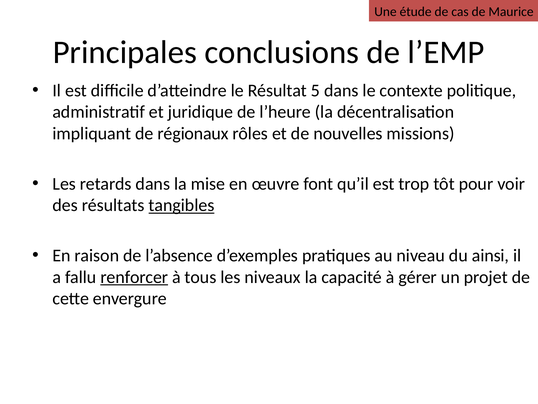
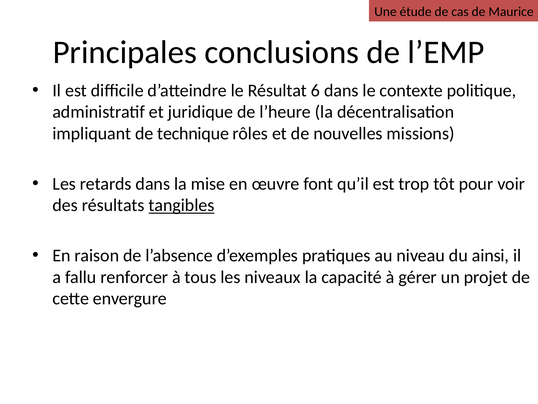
5: 5 -> 6 (315, 90)
régionaux: régionaux -> technique (193, 133)
renforcer underline: present -> none (134, 277)
